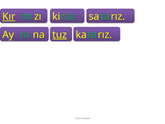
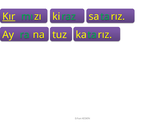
tuz underline: present -> none (60, 35)
